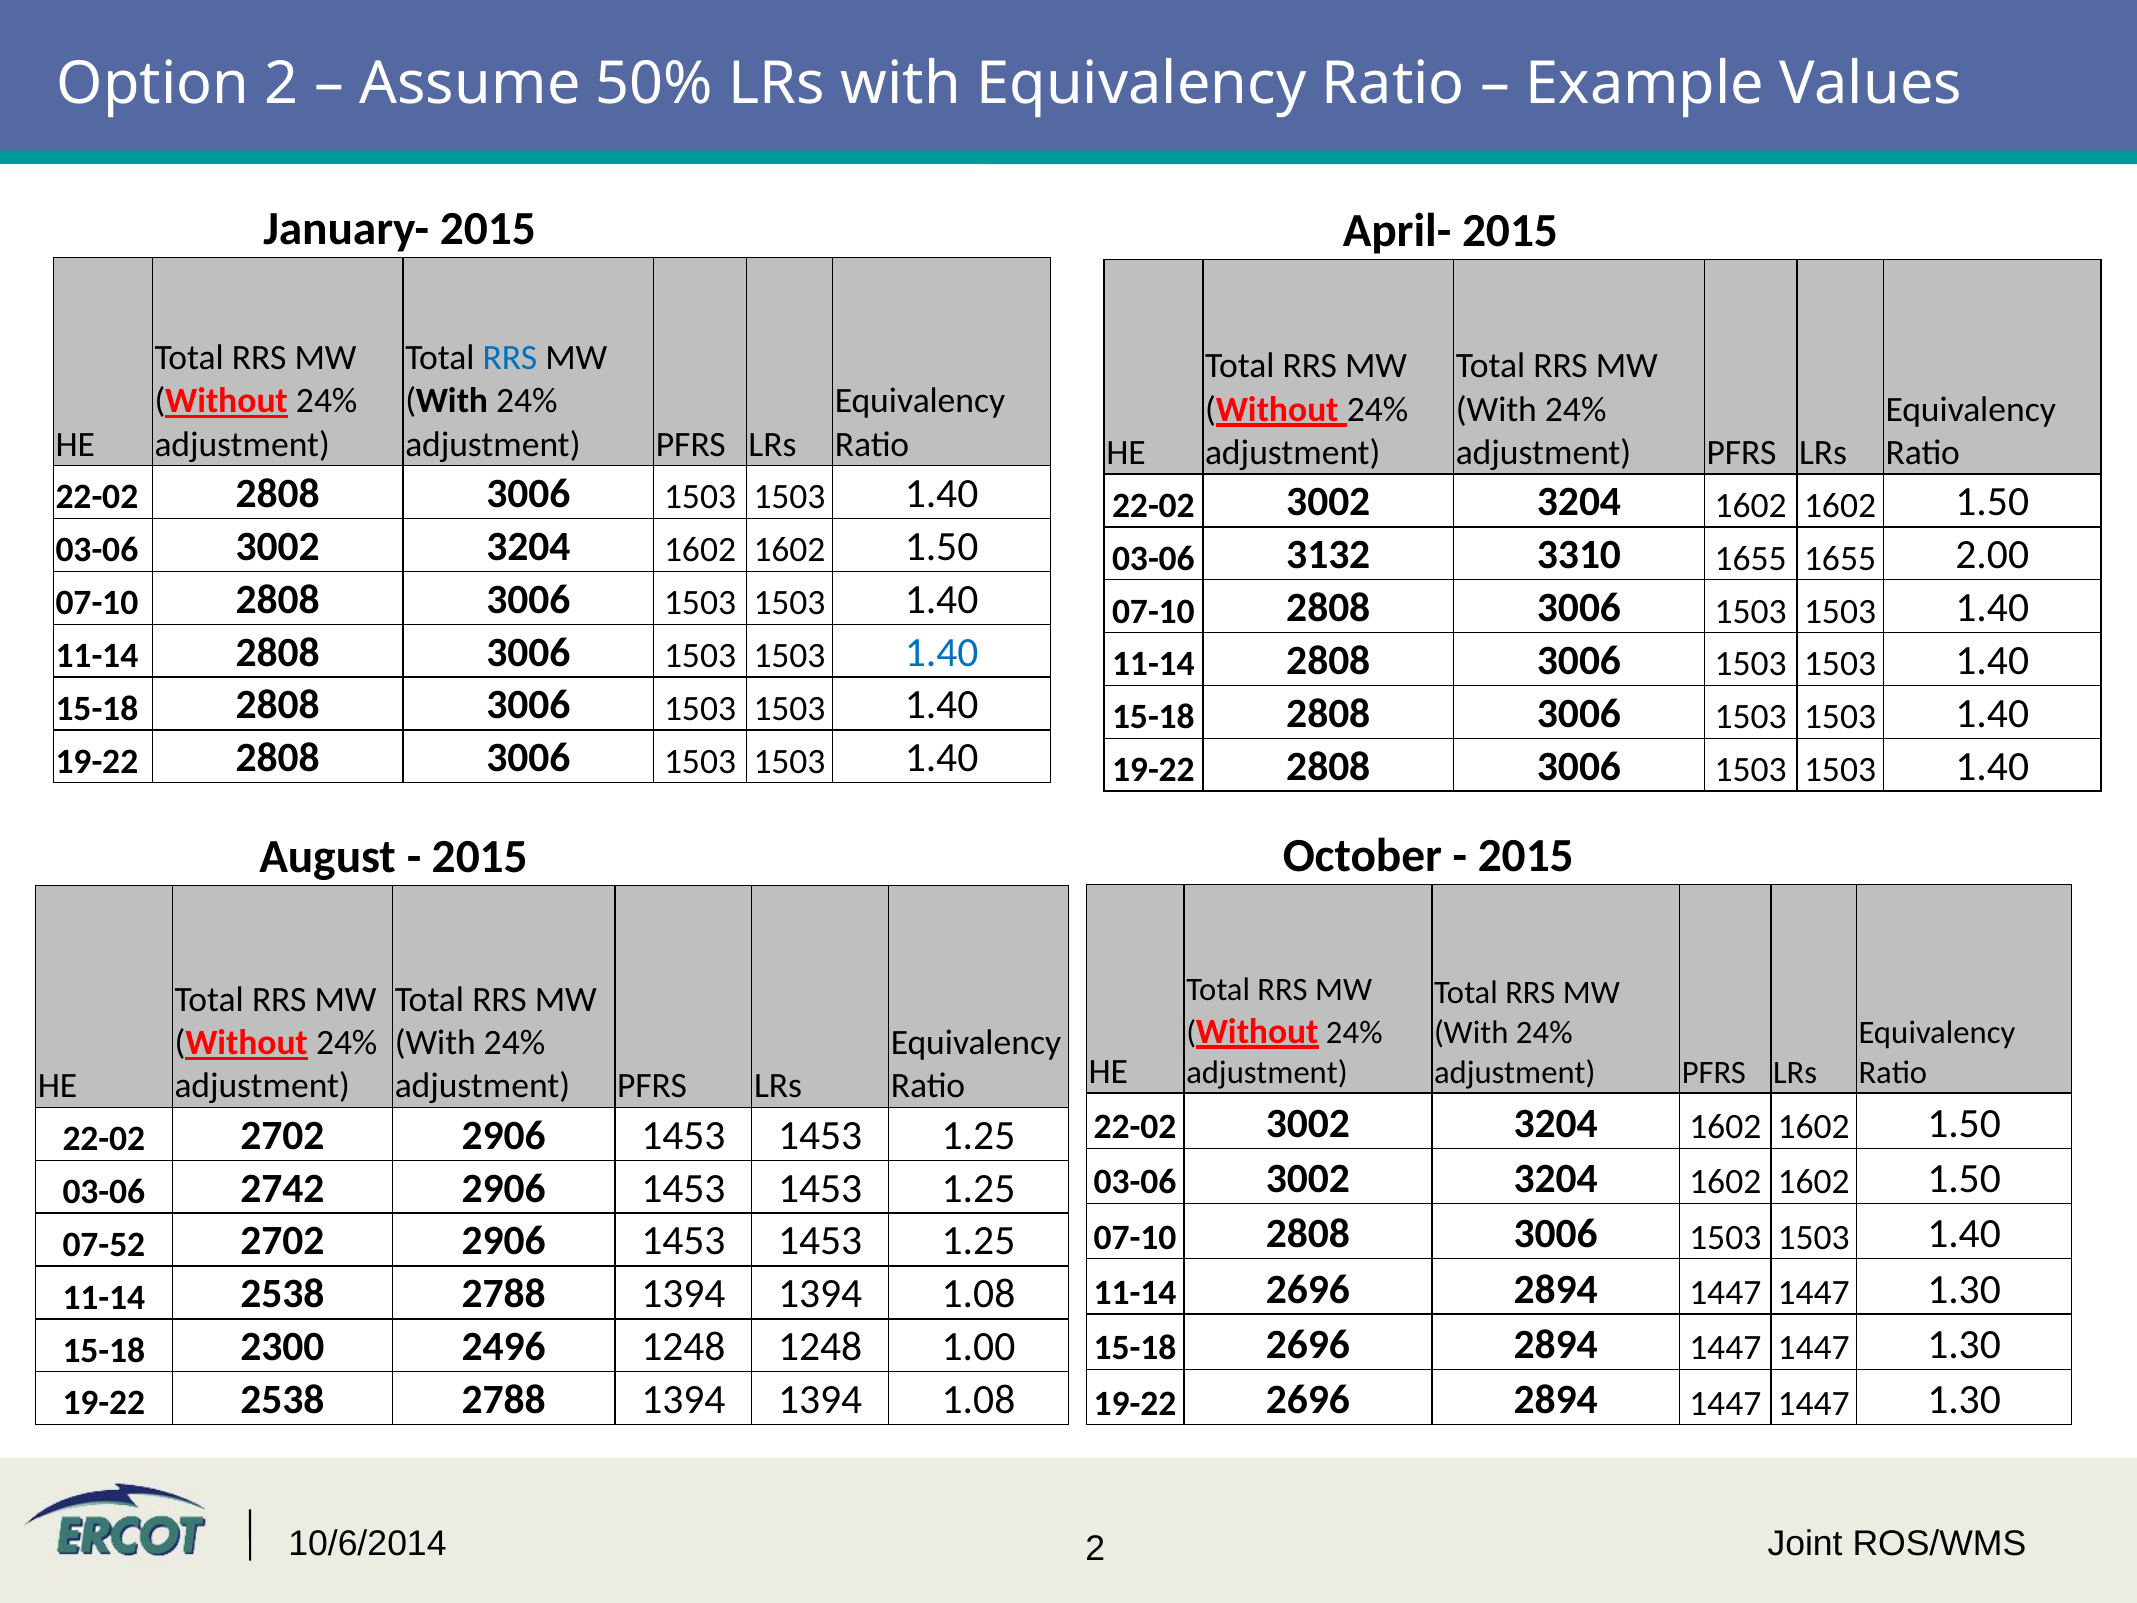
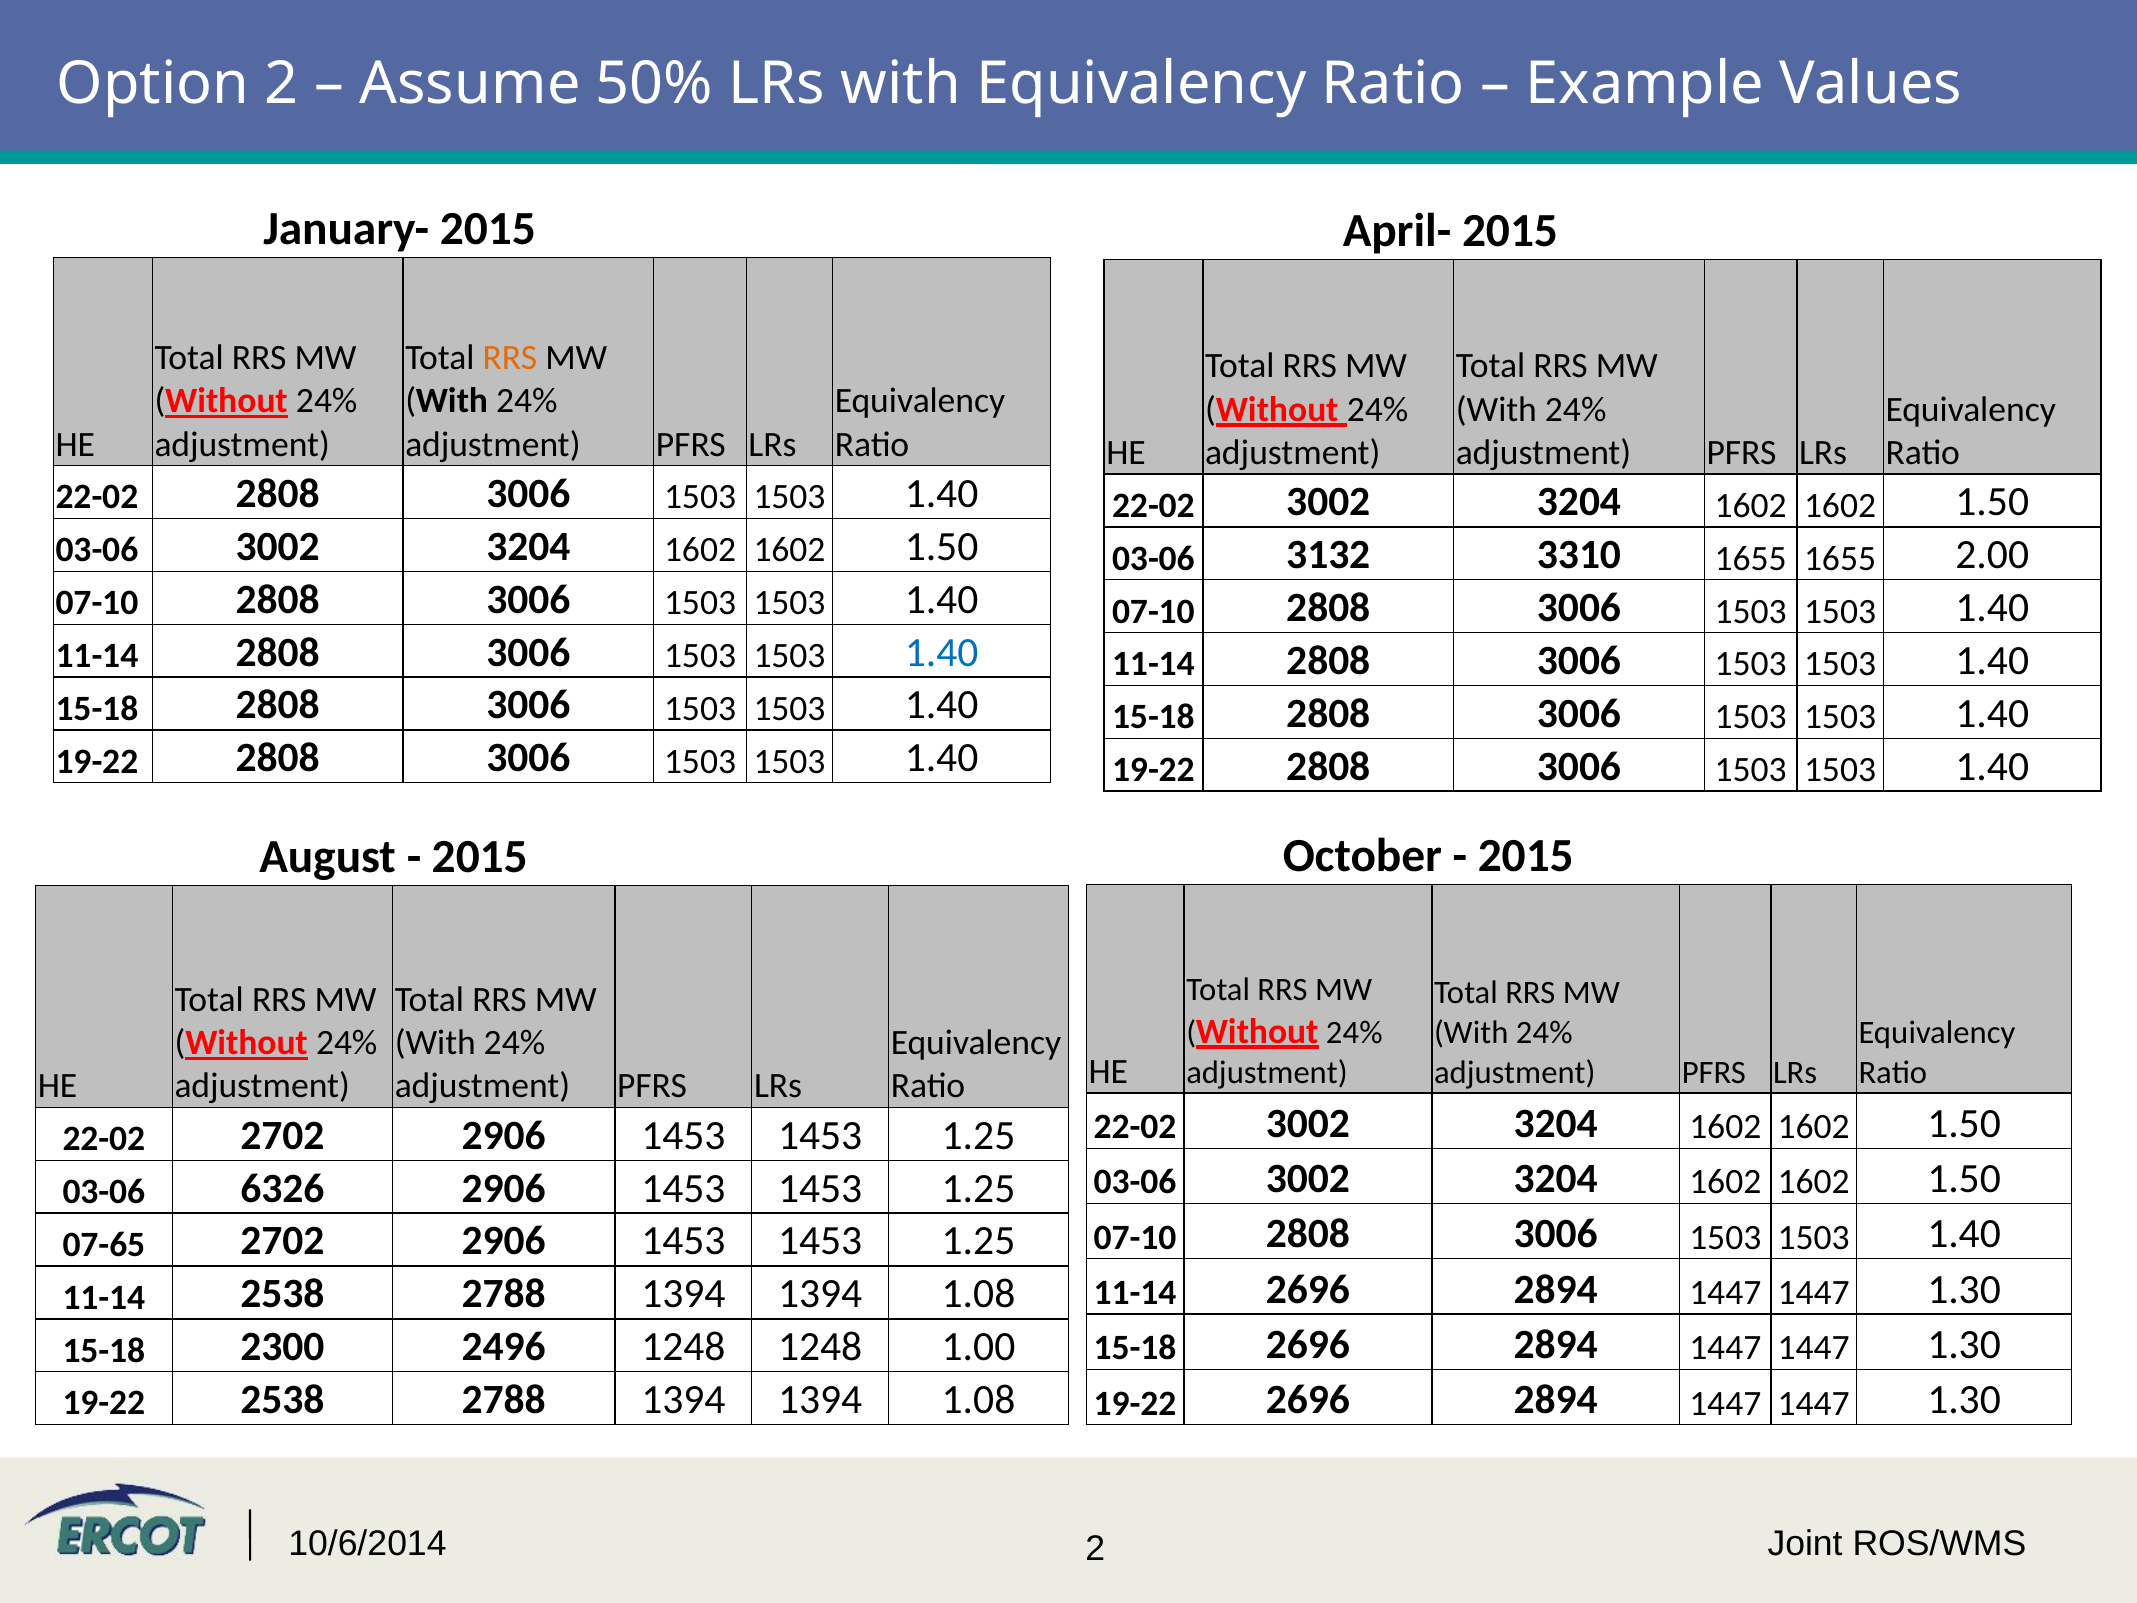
RRS colour: blue -> orange (510, 357)
2742: 2742 -> 6326 (282, 1188)
07-52: 07-52 -> 07-65 (104, 1244)
